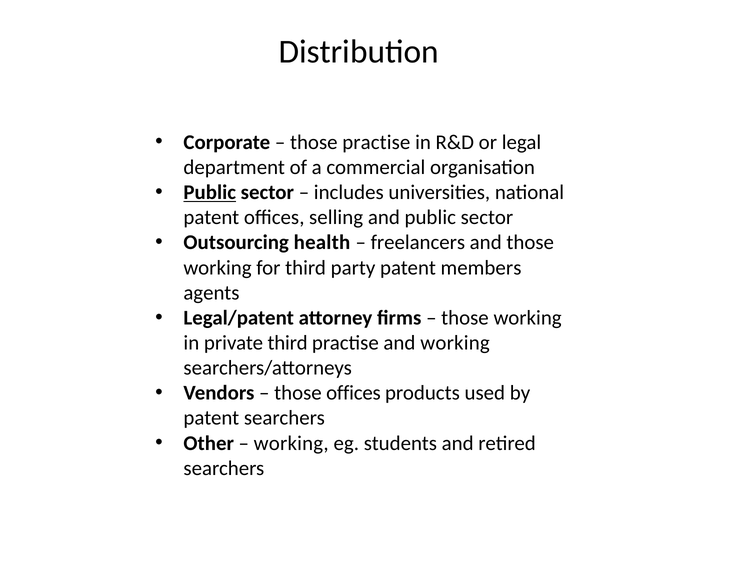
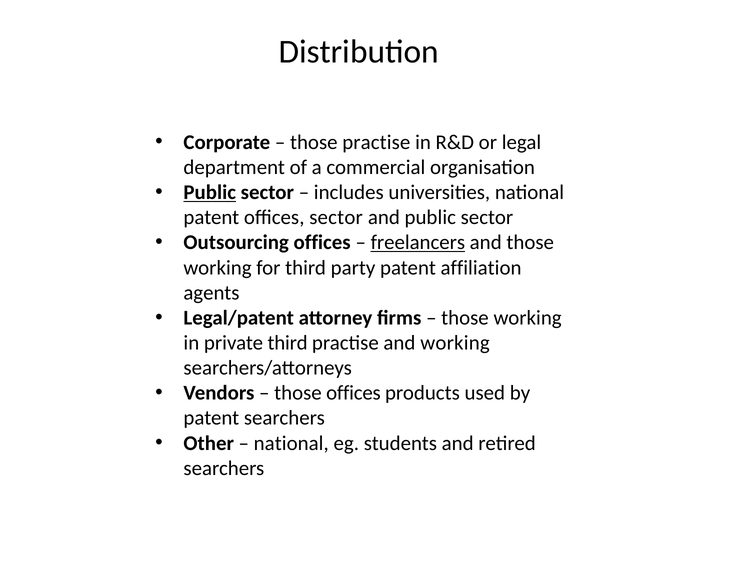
offices selling: selling -> sector (336, 217)
Outsourcing health: health -> offices (322, 242)
freelancers underline: none -> present (418, 242)
members: members -> affiliation (481, 267)
working: working -> national (291, 443)
